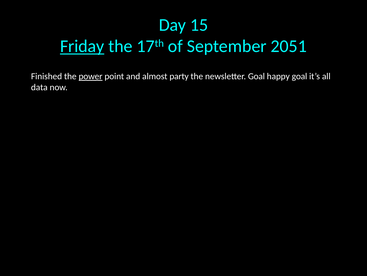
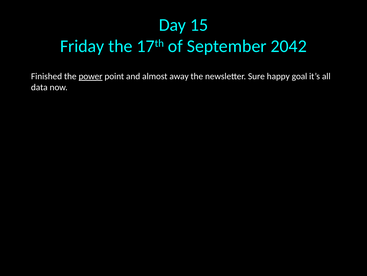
Friday underline: present -> none (82, 46)
2051: 2051 -> 2042 (289, 46)
party: party -> away (179, 76)
newsletter Goal: Goal -> Sure (256, 76)
